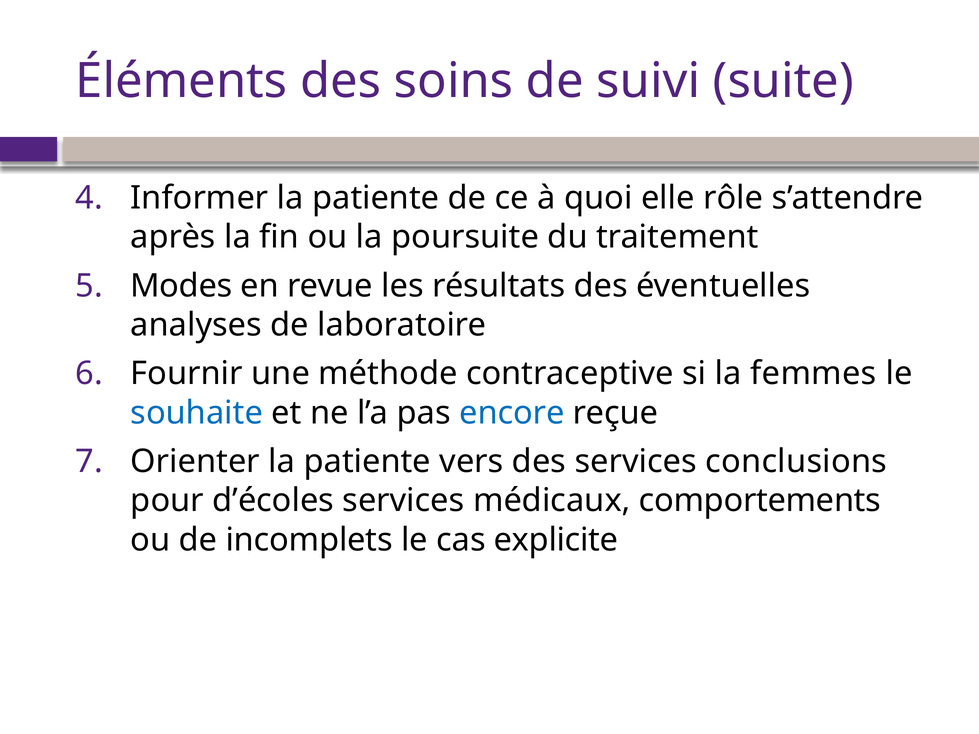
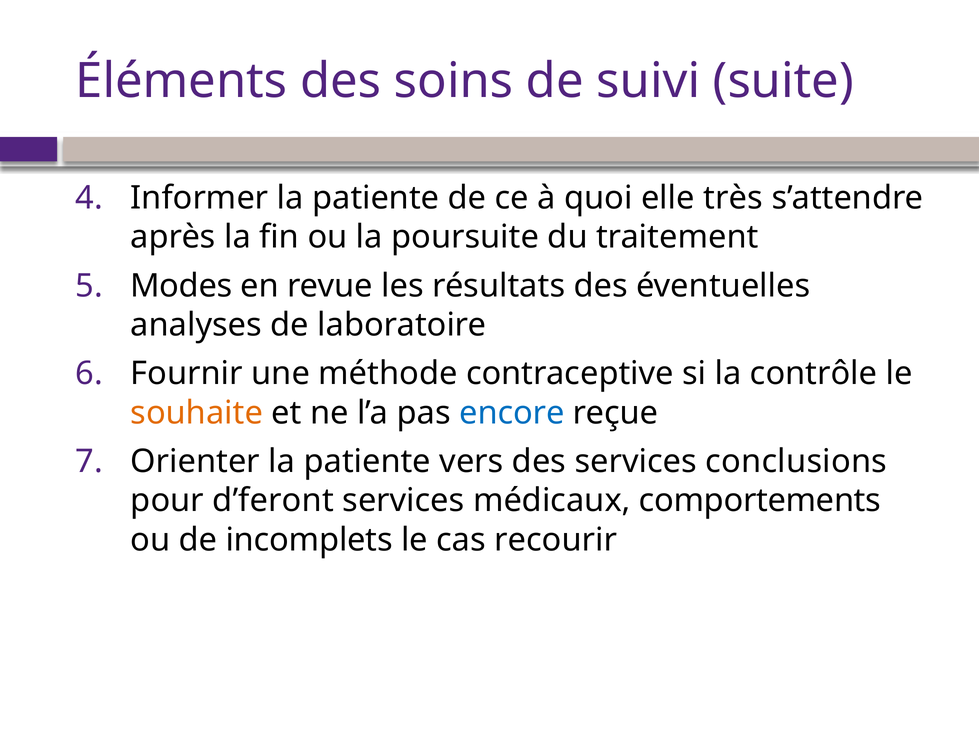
rôle: rôle -> très (733, 198)
femmes: femmes -> contrôle (814, 374)
souhaite colour: blue -> orange (197, 413)
d’écoles: d’écoles -> d’feront (273, 501)
explicite: explicite -> recourir (556, 540)
